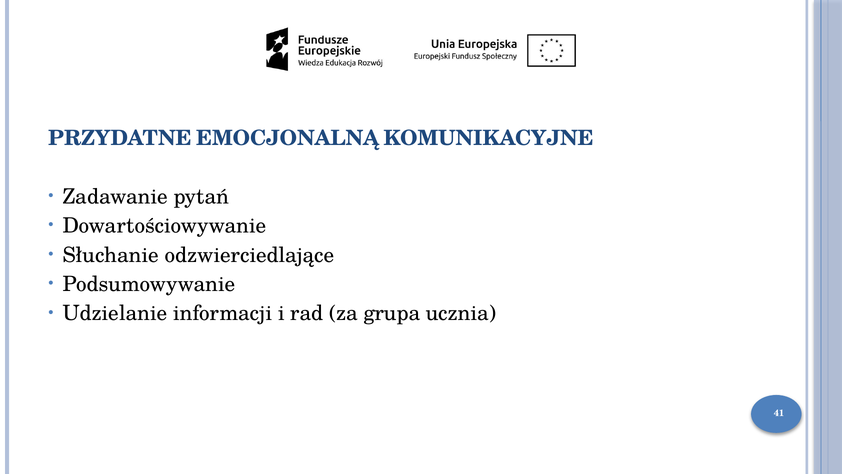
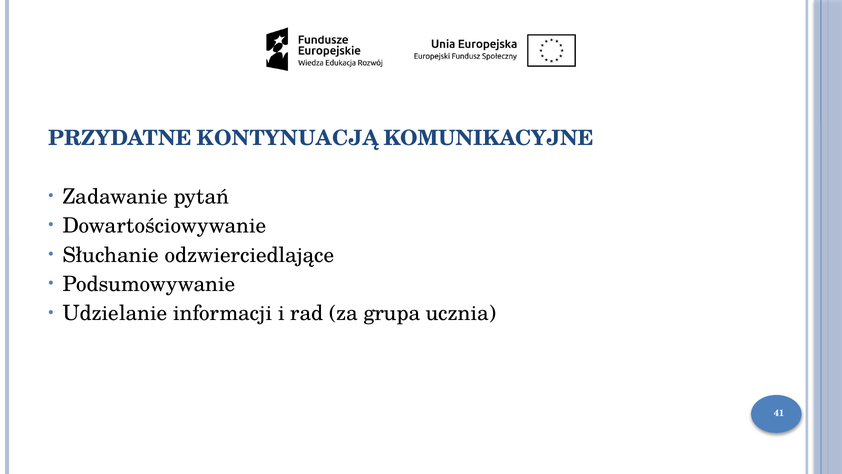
EMOCJONALNĄ: EMOCJONALNĄ -> KONTYNUACJĄ (288, 138)
